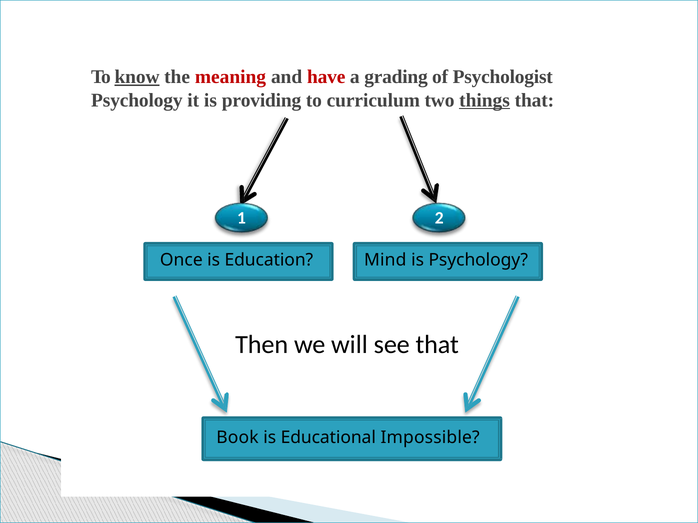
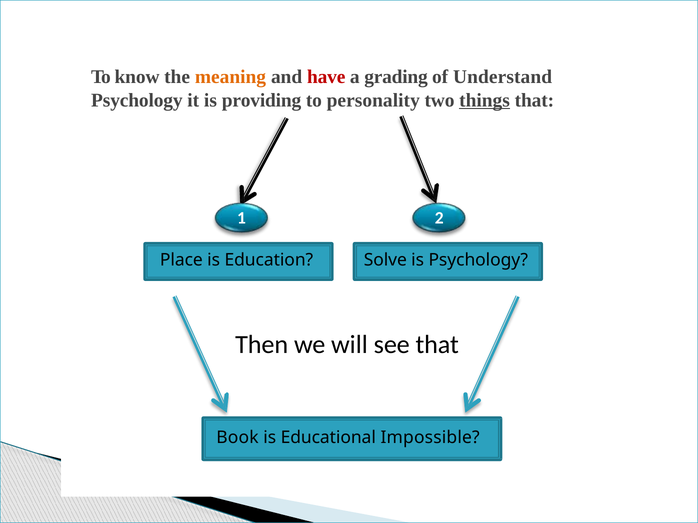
know underline: present -> none (137, 77)
meaning colour: red -> orange (230, 77)
Psychologist: Psychologist -> Understand (503, 77)
curriculum: curriculum -> personality (373, 100)
Once: Once -> Place (181, 260)
Mind: Mind -> Solve (385, 260)
